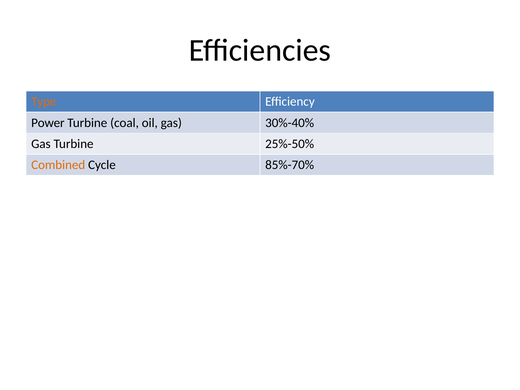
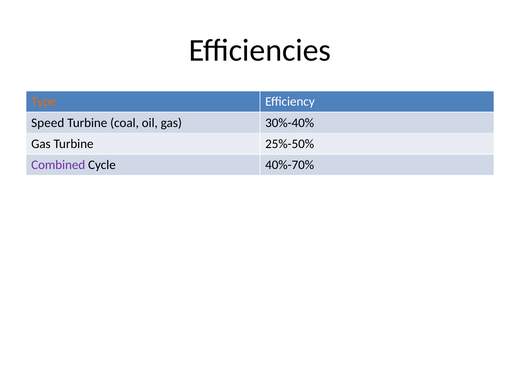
Power: Power -> Speed (48, 123)
Combined colour: orange -> purple (58, 165)
85%-70%: 85%-70% -> 40%-70% (290, 165)
